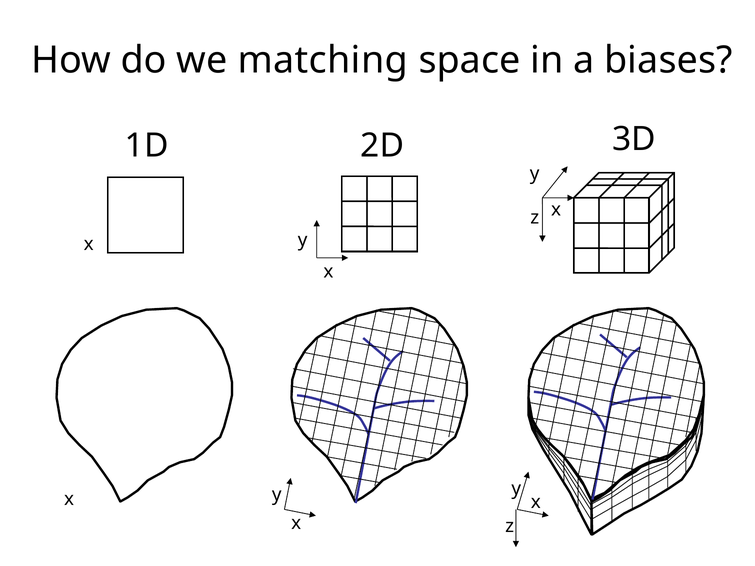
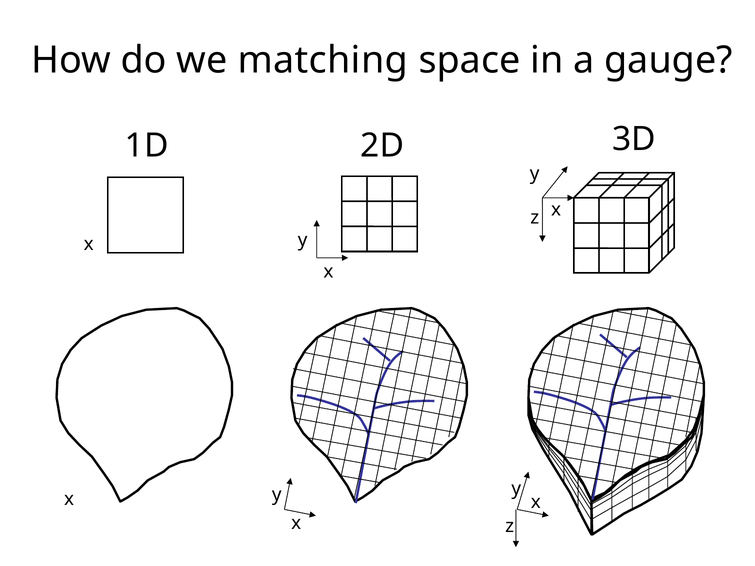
biases: biases -> gauge (669, 60)
